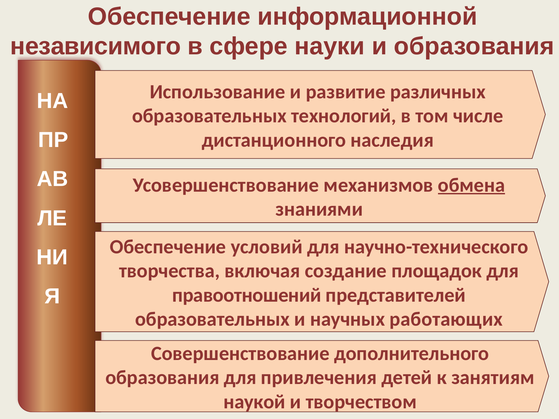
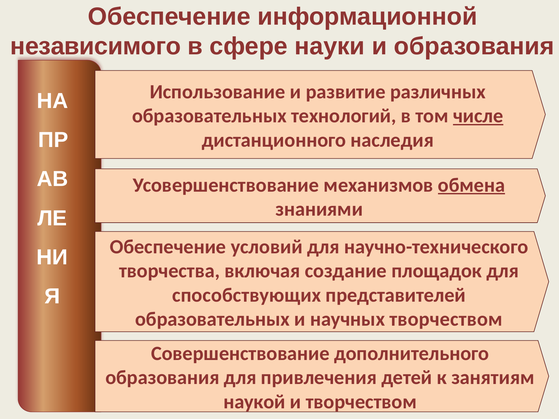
числе underline: none -> present (478, 116)
правоотношений: правоотношений -> способствующих (247, 295)
научных работающих: работающих -> творчеством (446, 319)
